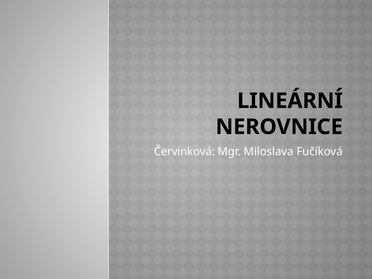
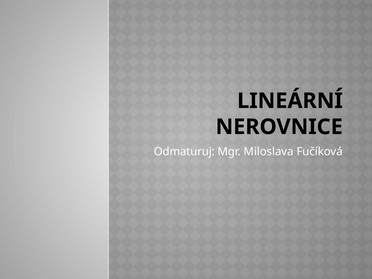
Červinková: Červinková -> Odmaturuj (184, 152)
